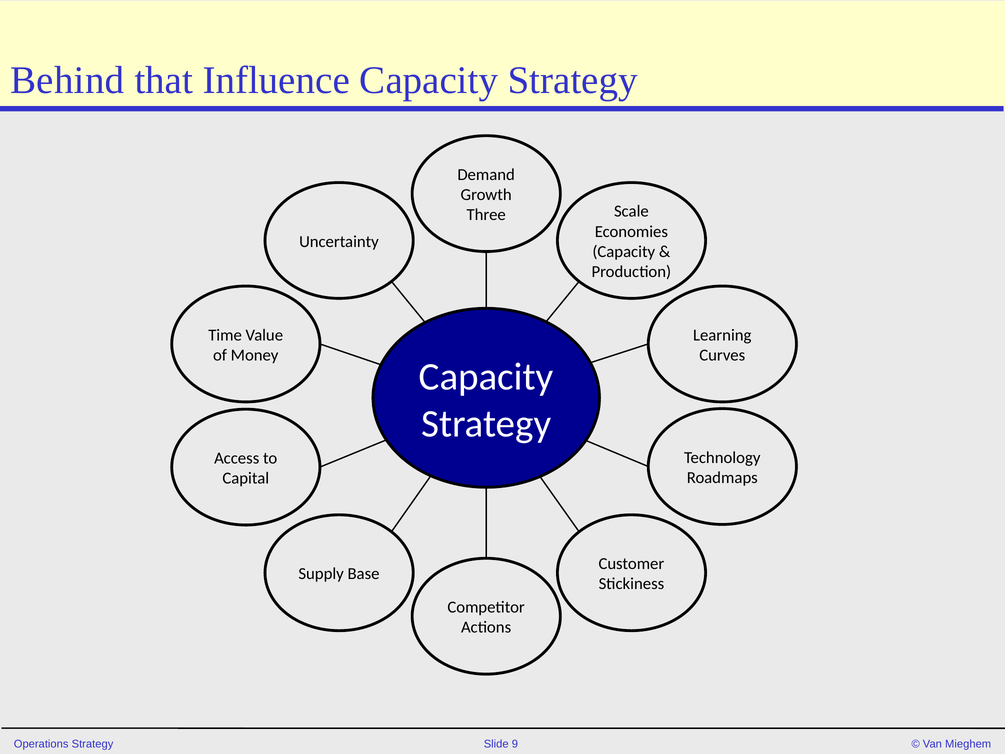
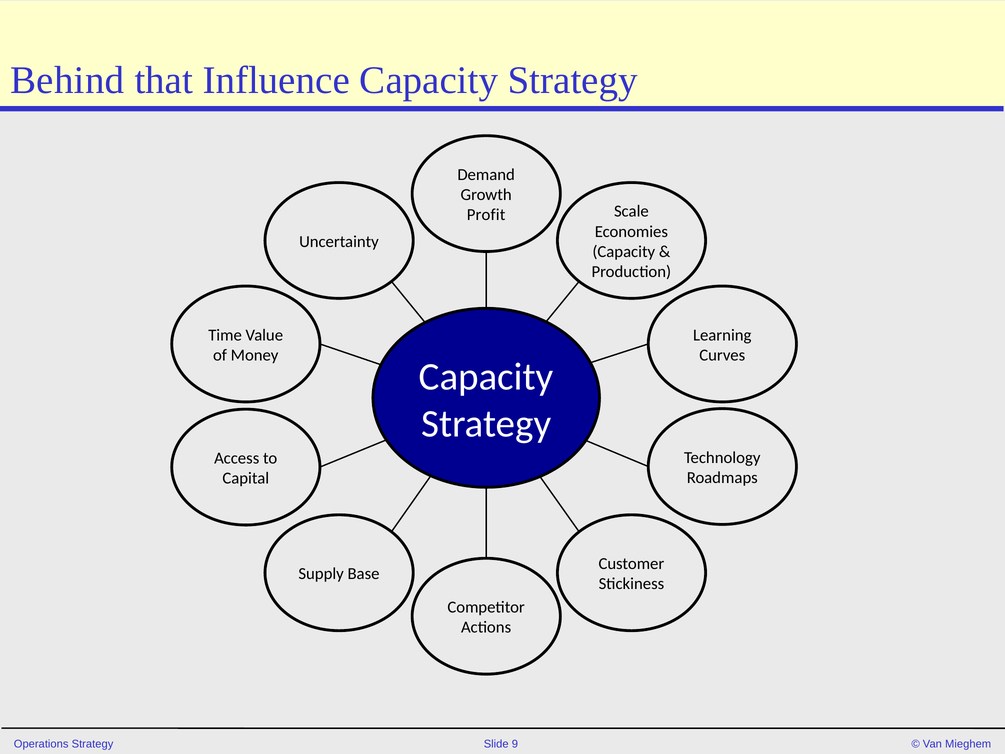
Three: Three -> Profit (486, 215)
